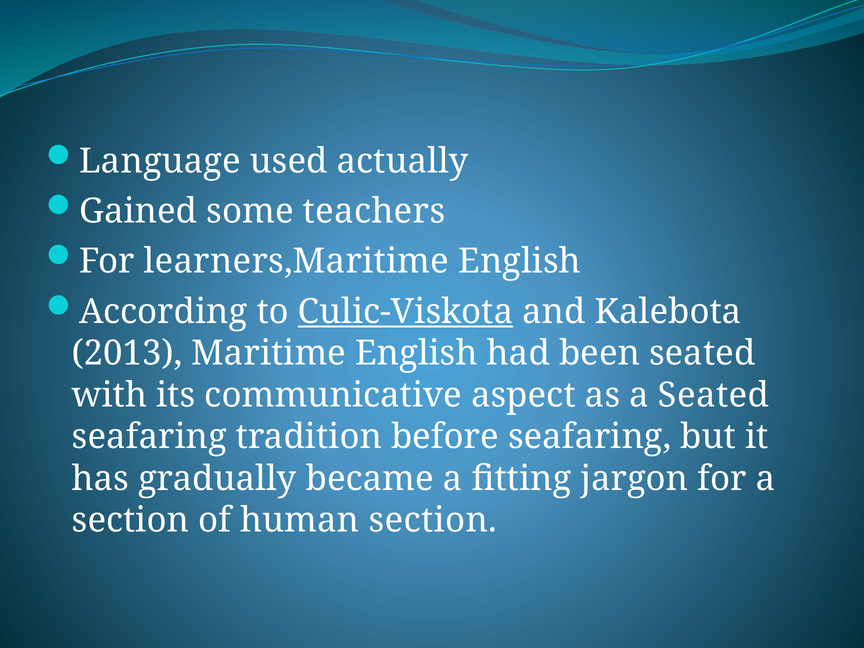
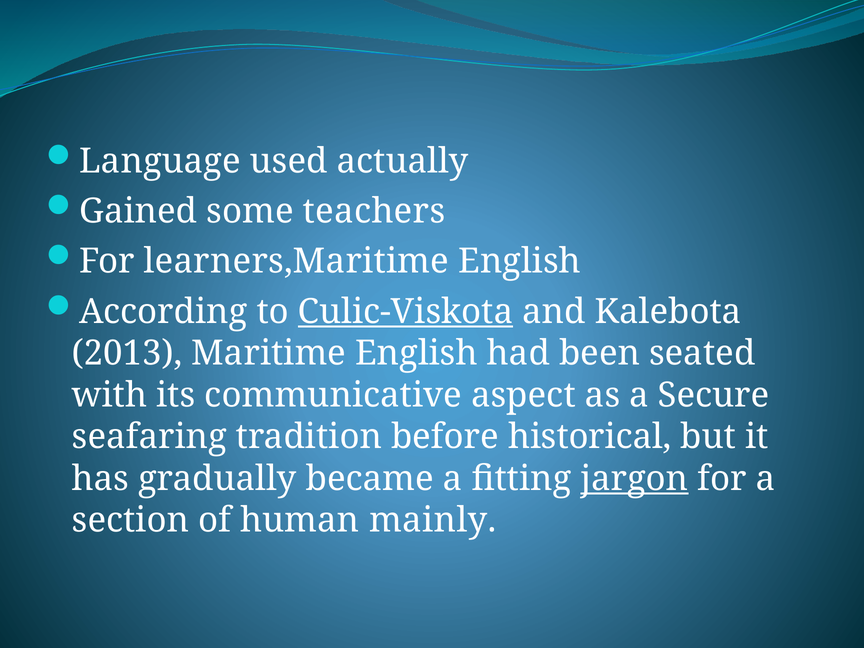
a Seated: Seated -> Secure (714, 395)
before seafaring: seafaring -> historical (590, 437)
jargon underline: none -> present (634, 479)
human section: section -> mainly (433, 520)
